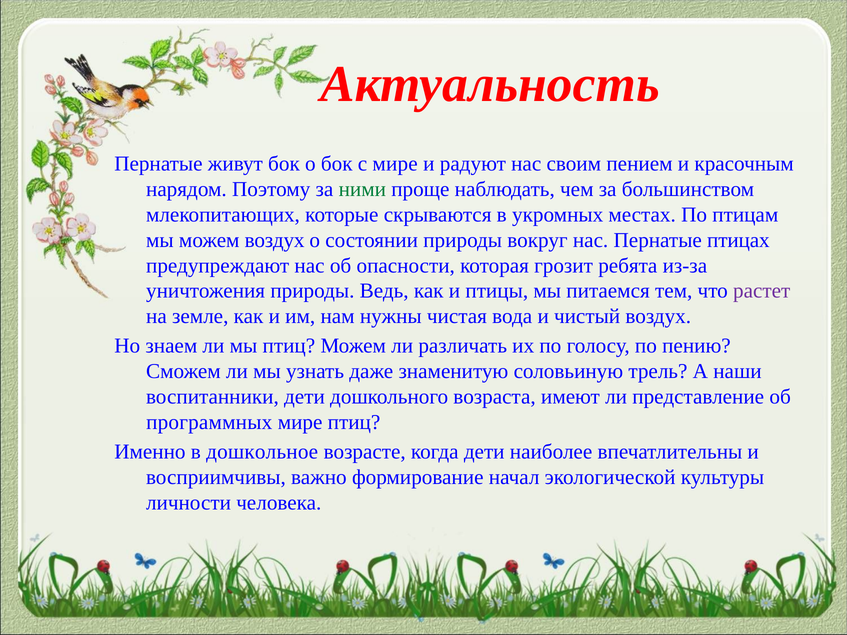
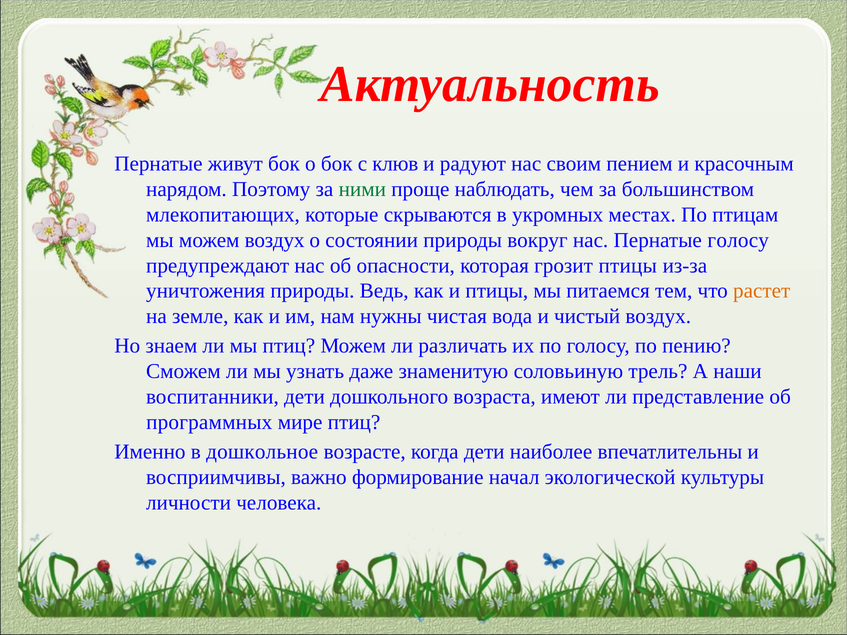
с мире: мире -> клюв (395, 164)
Пернатые птицах: птицах -> голосу (738, 240)
грозит ребята: ребята -> птицы (628, 266)
растет colour: purple -> orange (762, 291)
